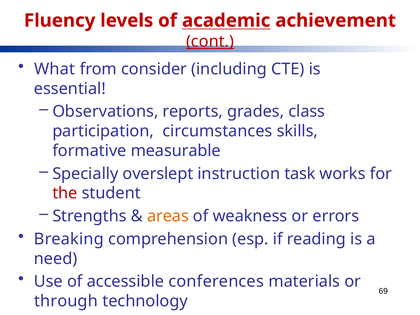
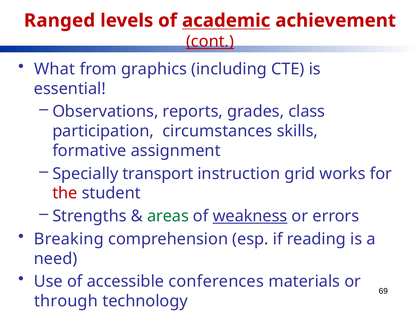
Fluency: Fluency -> Ranged (60, 21)
consider: consider -> graphics (154, 69)
measurable: measurable -> assignment (176, 151)
overslept: overslept -> transport (158, 174)
task: task -> grid (300, 174)
areas colour: orange -> green (168, 216)
weakness underline: none -> present (250, 216)
